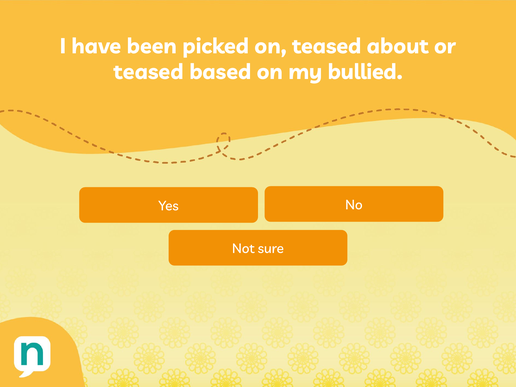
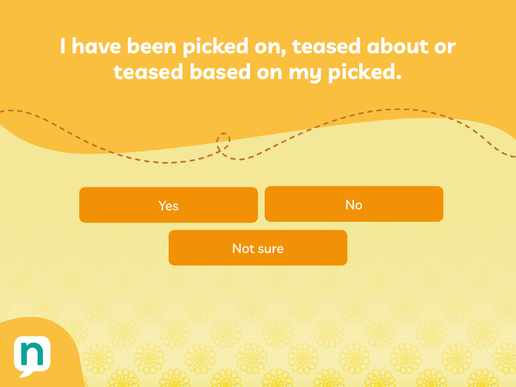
my bullied: bullied -> picked (365, 72)
